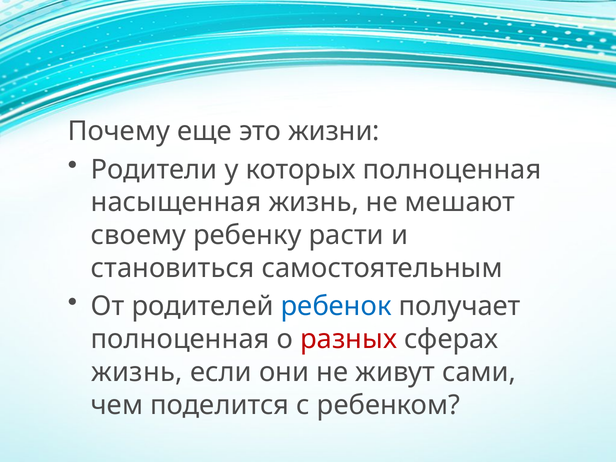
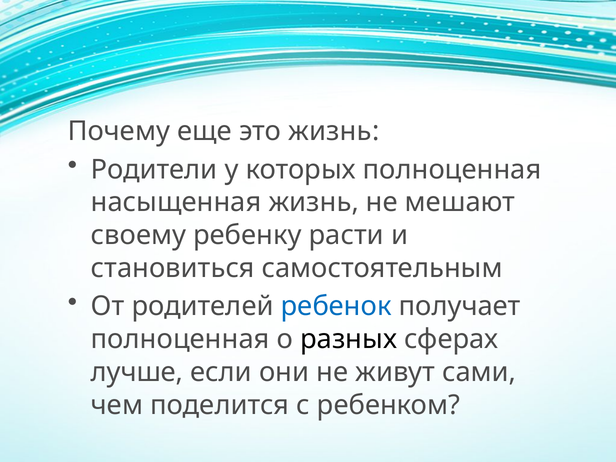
это жизни: жизни -> жизнь (334, 131)
разных colour: red -> black (349, 339)
жизнь: жизнь -> лучше (137, 372)
